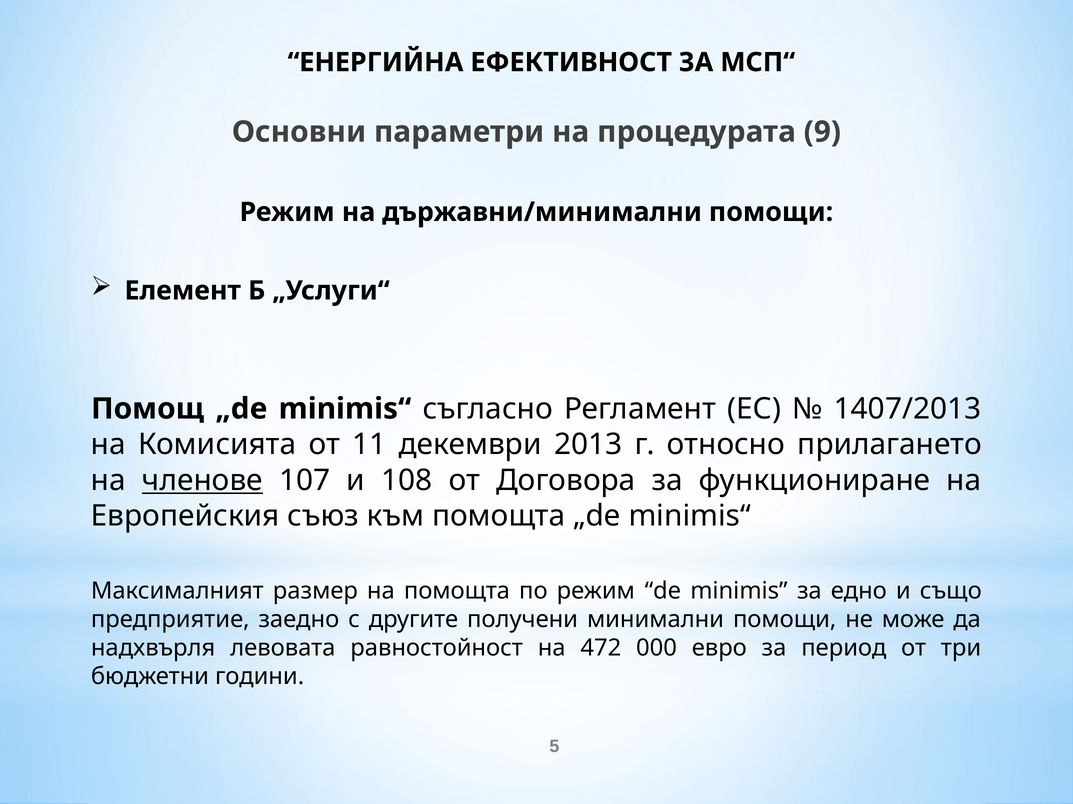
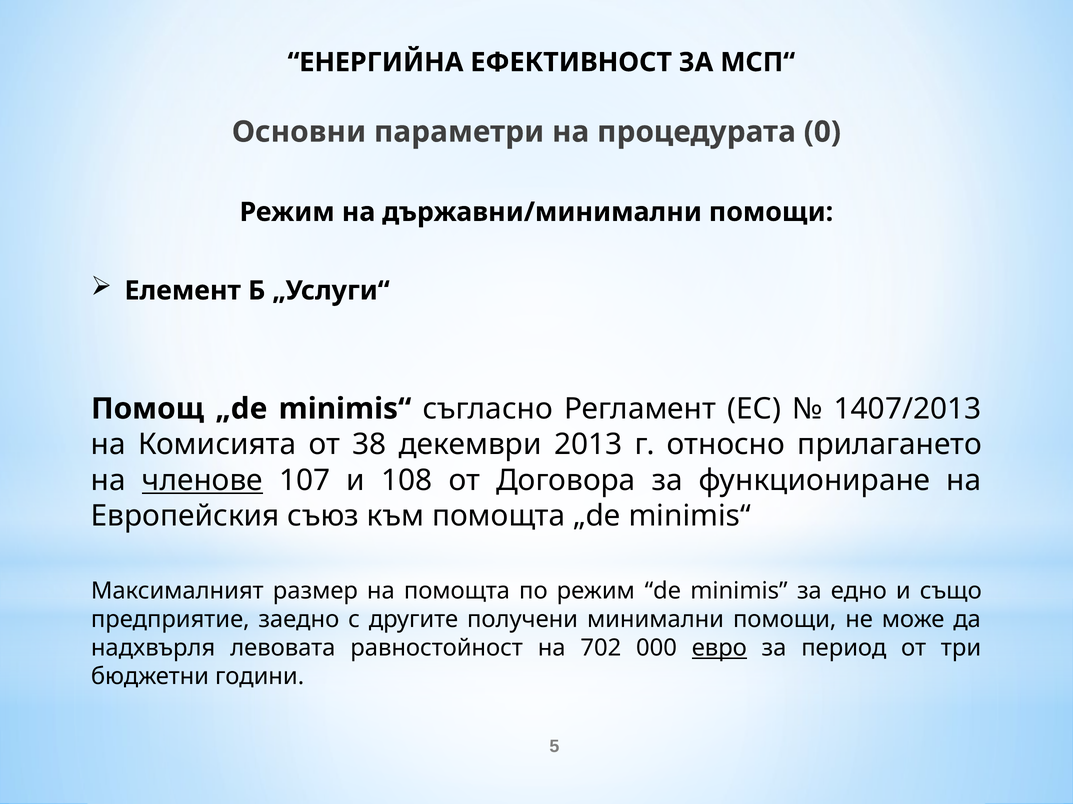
9: 9 -> 0 (822, 132)
11: 11 -> 38 (369, 445)
472: 472 -> 702 (601, 648)
евро underline: none -> present (719, 648)
